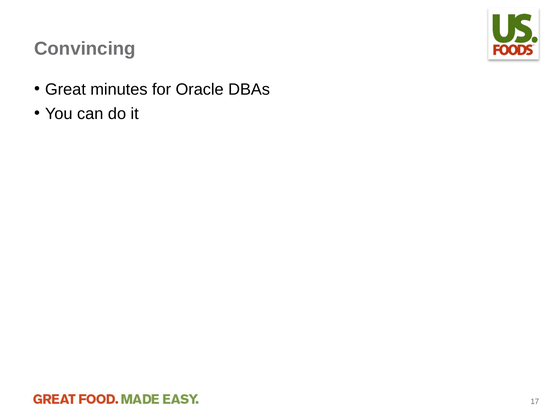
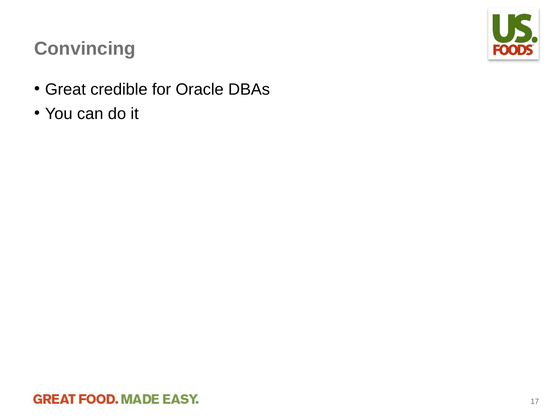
minutes: minutes -> credible (119, 89)
